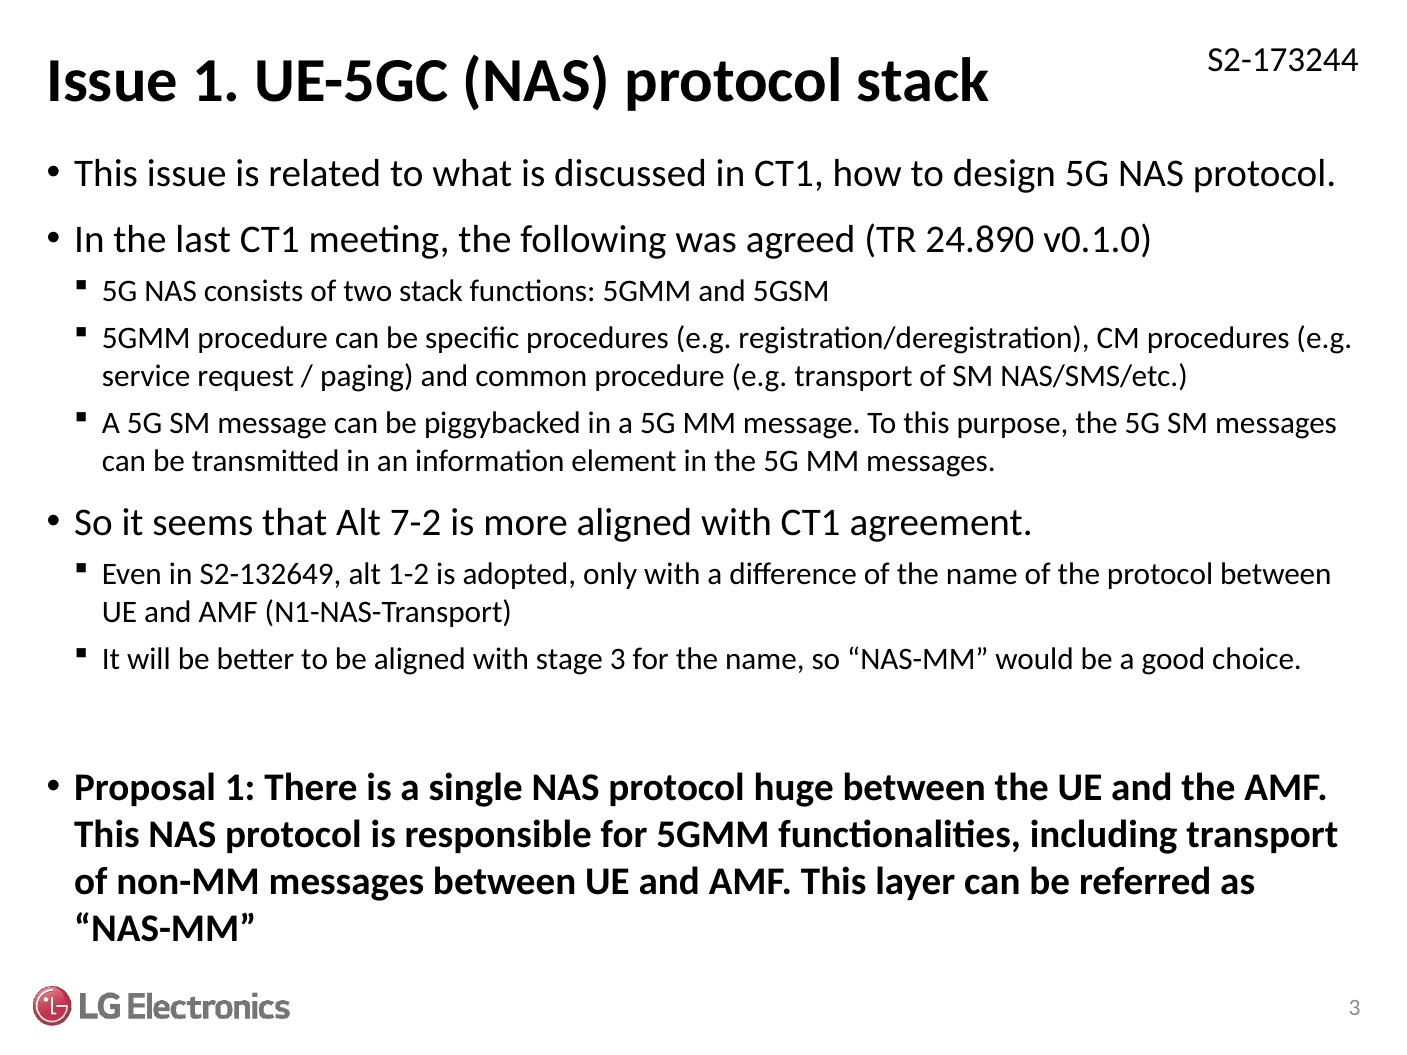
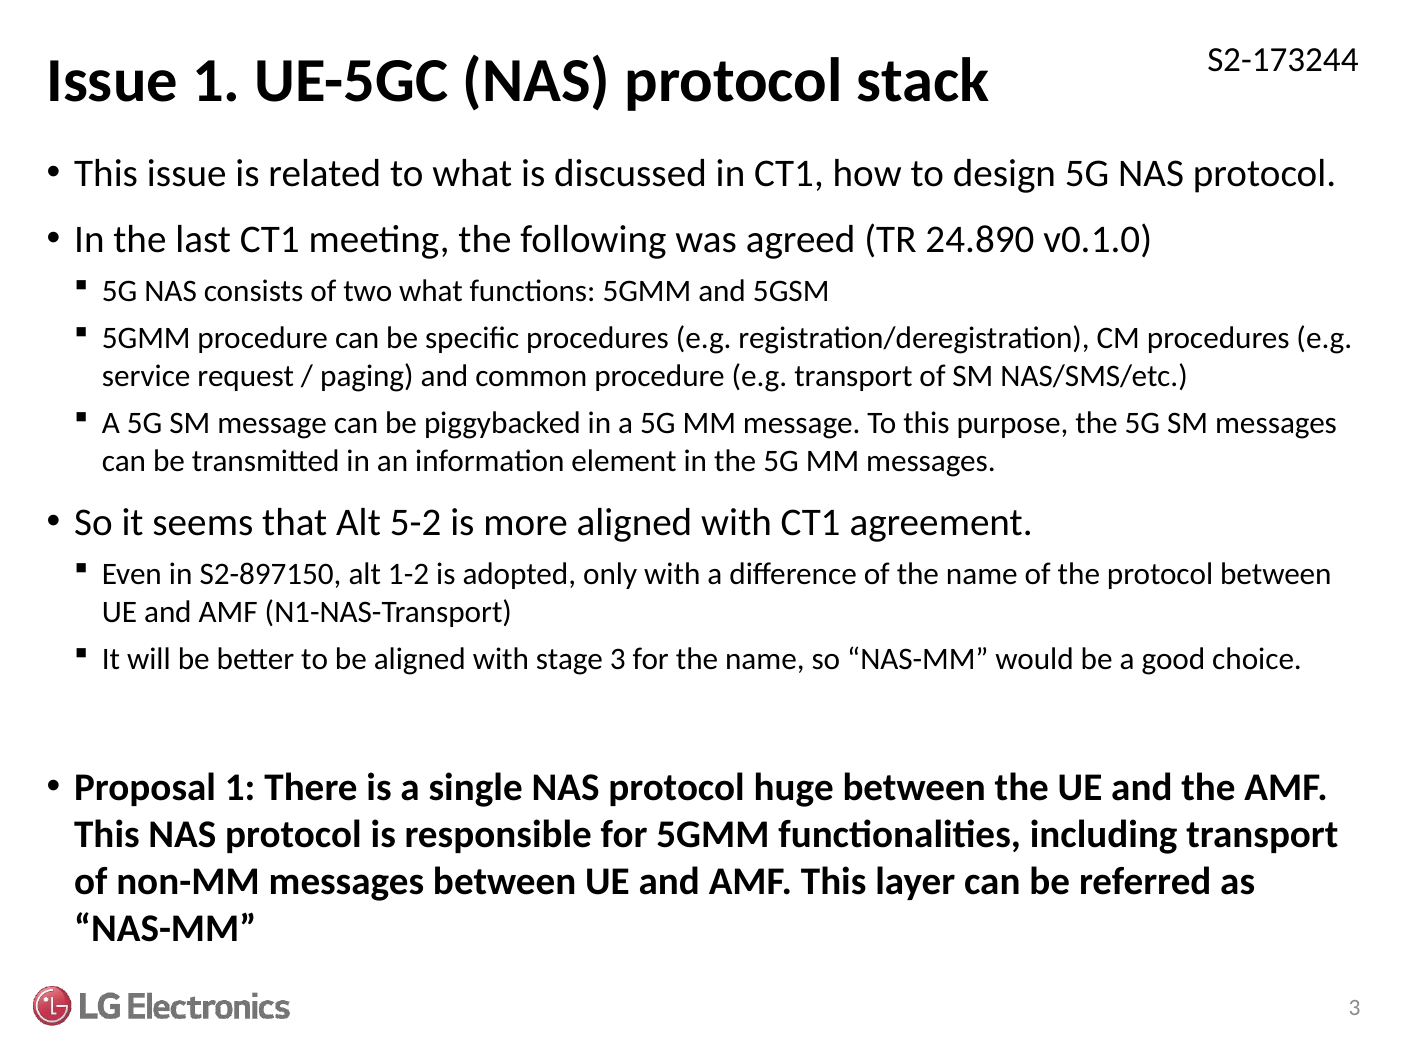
two stack: stack -> what (431, 291)
7-2: 7-2 -> 5-2 (416, 523)
S2-132649: S2-132649 -> S2-897150 (270, 575)
